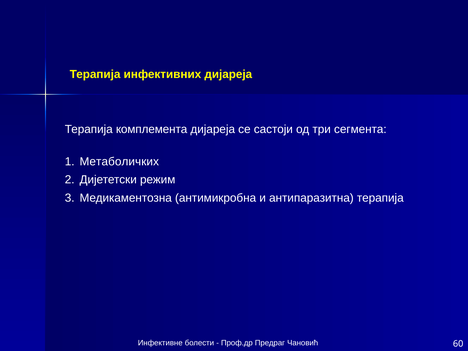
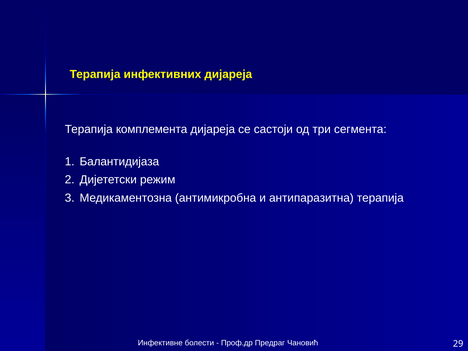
Метаболичких: Метаболичких -> Балантидијаза (119, 162)
60: 60 -> 29 (458, 344)
